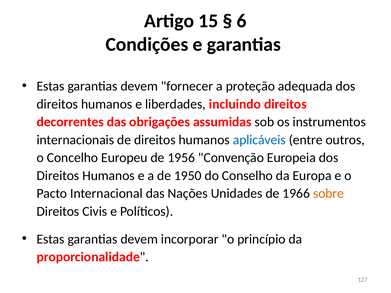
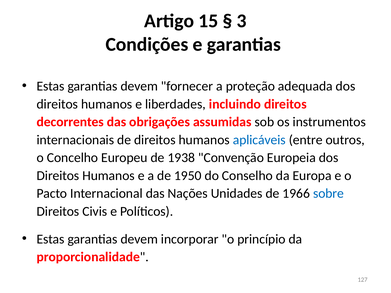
6: 6 -> 3 (242, 21)
1956: 1956 -> 1938 (181, 158)
sobre colour: orange -> blue (328, 194)
